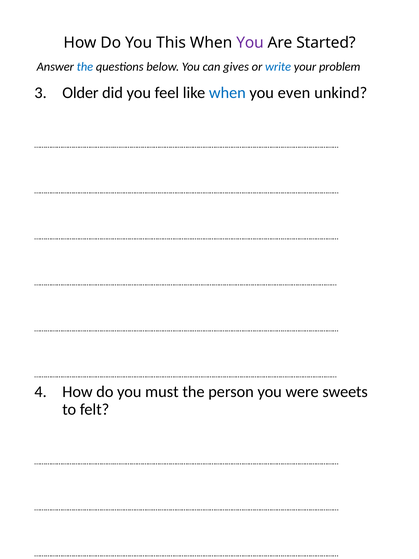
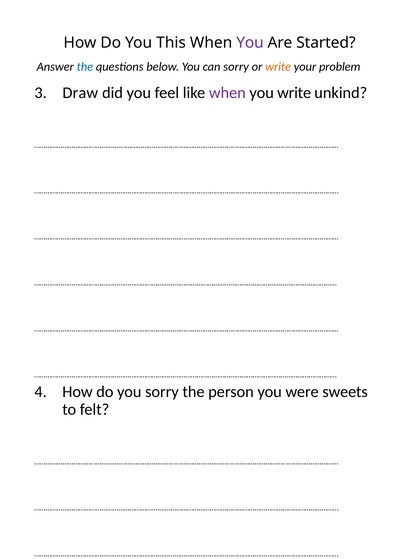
can gives: gives -> sorry (236, 67)
write colour: blue -> orange (278, 67)
Older: Older -> Draw (80, 93)
when colour: blue -> purple (227, 93)
you even: even -> write (294, 93)
you must: must -> sorry (162, 392)
